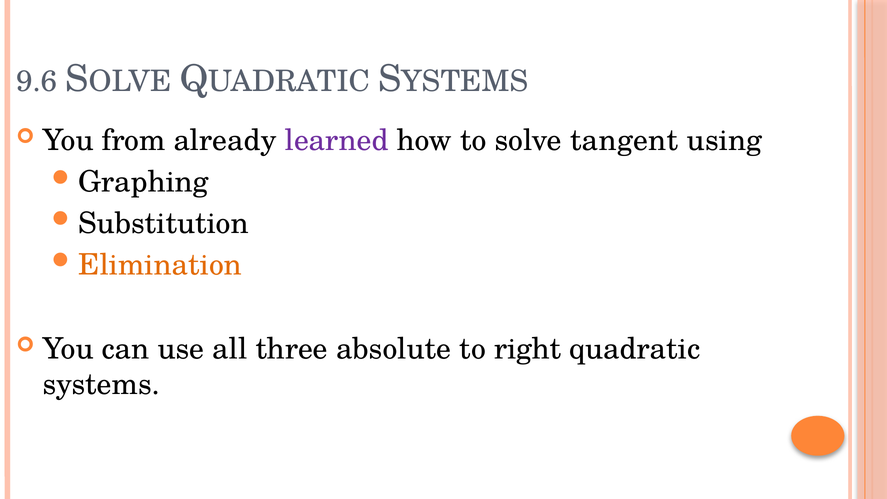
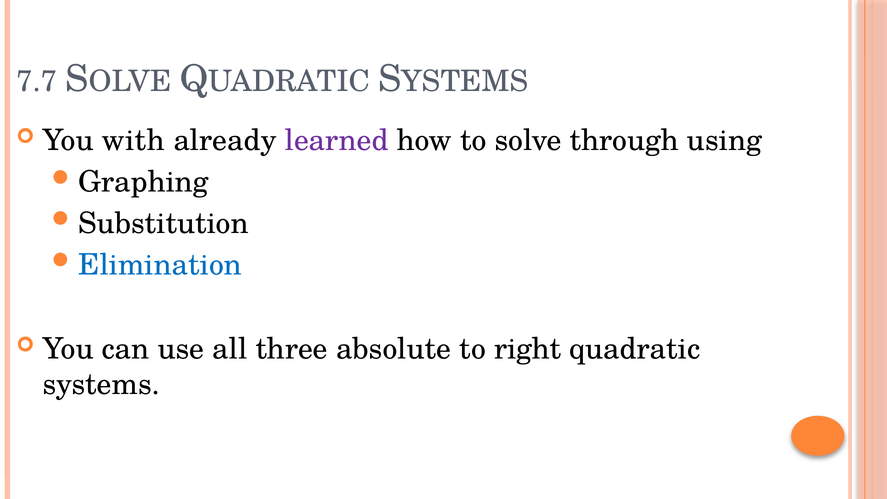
9.6: 9.6 -> 7.7 (37, 82)
from: from -> with (133, 141)
tangent: tangent -> through (624, 141)
Elimination colour: orange -> blue (160, 265)
